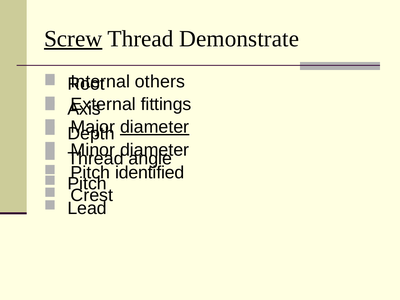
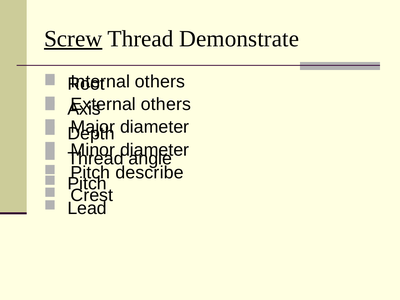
fittings: fittings -> others (166, 104)
diameter underline: present -> none (155, 127)
identified: identified -> describe (150, 173)
